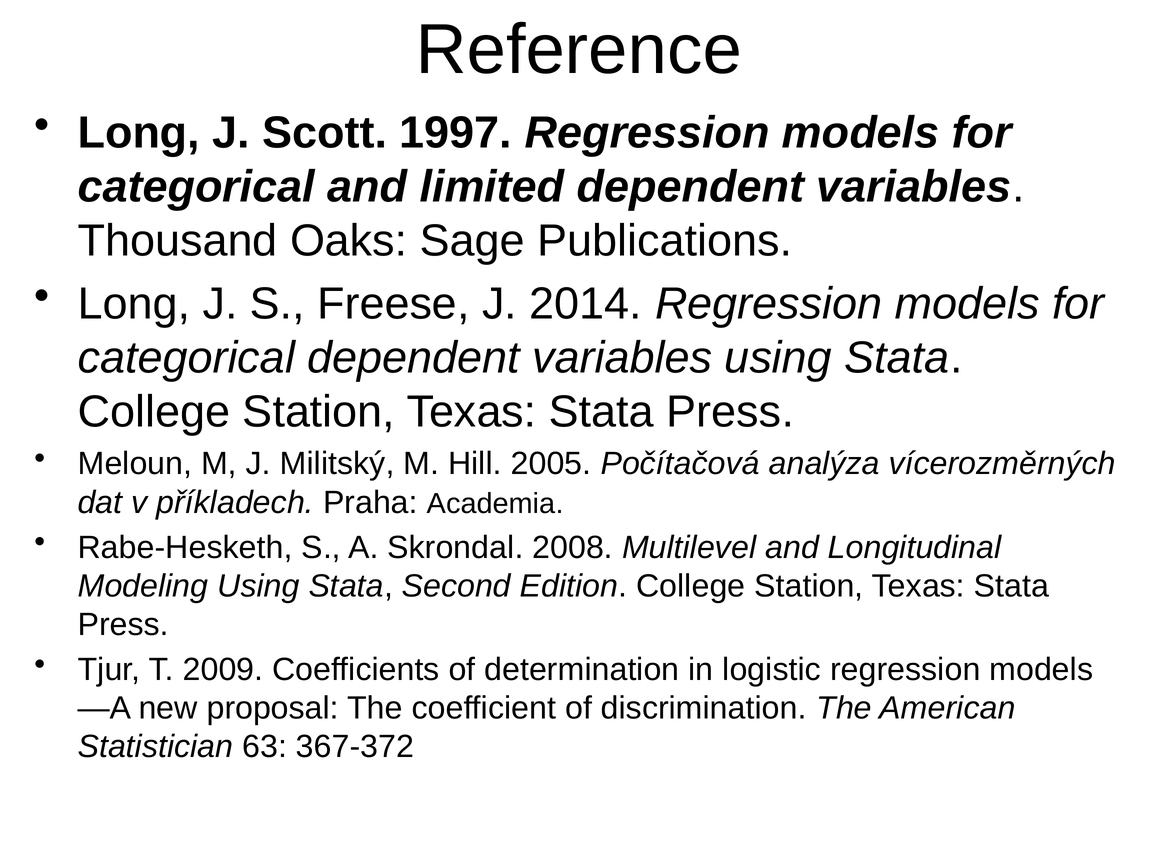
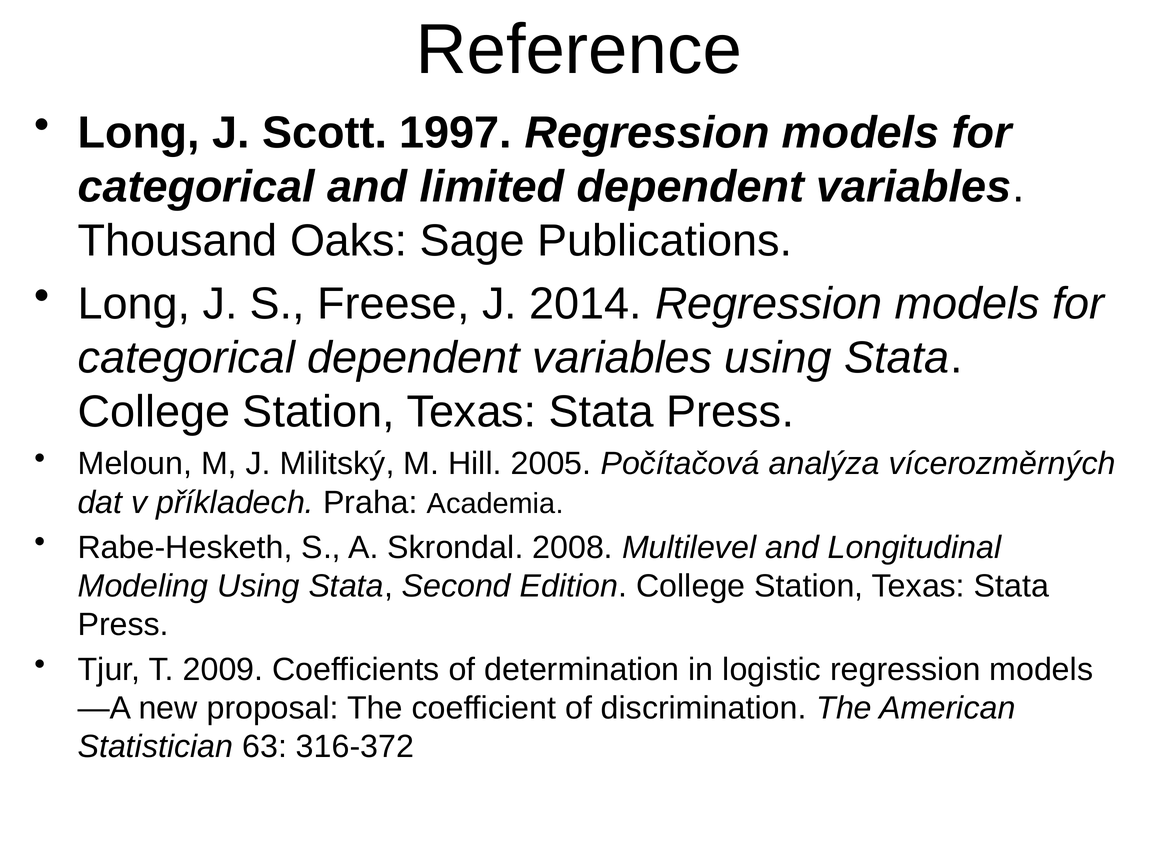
367-372: 367-372 -> 316-372 (355, 747)
